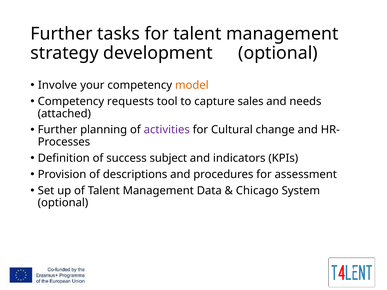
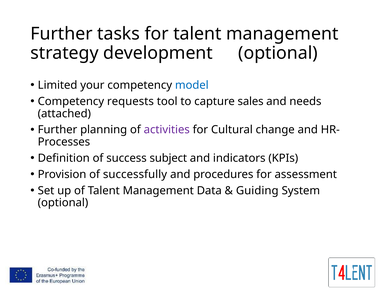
Involve: Involve -> Limited (58, 85)
model colour: orange -> blue (192, 85)
descriptions: descriptions -> successfully (135, 175)
Chicago: Chicago -> Guiding (257, 191)
